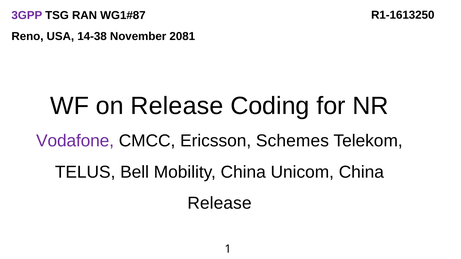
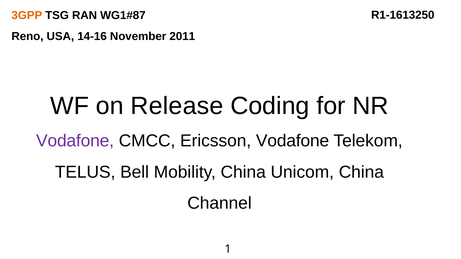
3GPP colour: purple -> orange (27, 16)
14-38: 14-38 -> 14-16 (92, 36)
2081: 2081 -> 2011 (182, 36)
Ericsson Schemes: Schemes -> Vodafone (293, 141)
Release: Release -> Channel (220, 203)
